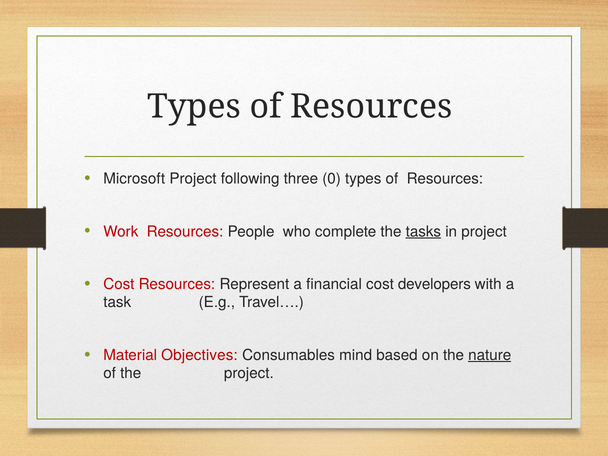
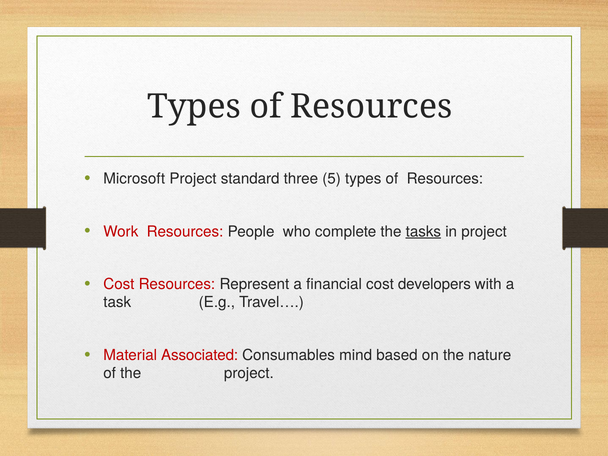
following: following -> standard (250, 179)
0: 0 -> 5 (332, 179)
Objectives: Objectives -> Associated (200, 355)
nature underline: present -> none (490, 355)
